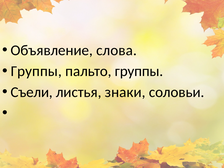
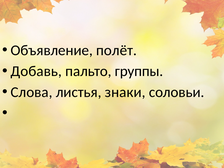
слова: слова -> полёт (117, 50)
Группы: Группы -> Добавь (36, 71)
Съели: Съели -> Слова (32, 92)
